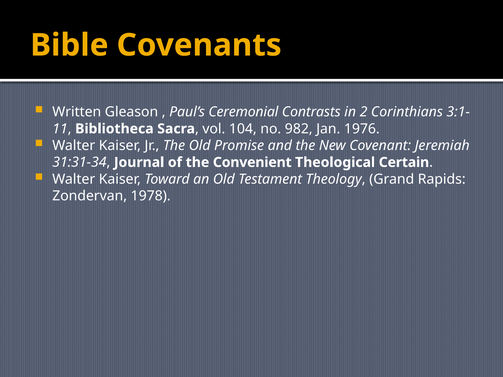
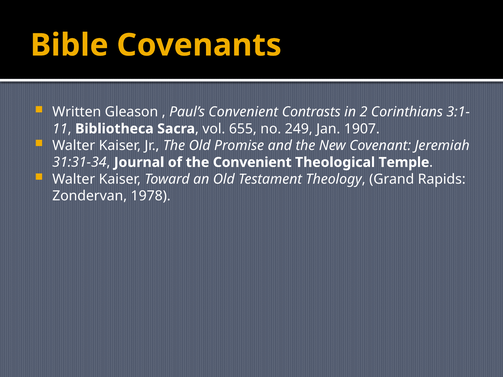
Paul’s Ceremonial: Ceremonial -> Convenient (243, 112)
104: 104 -> 655 (243, 129)
982: 982 -> 249 (299, 129)
1976: 1976 -> 1907 (362, 129)
Certain: Certain -> Temple (404, 162)
